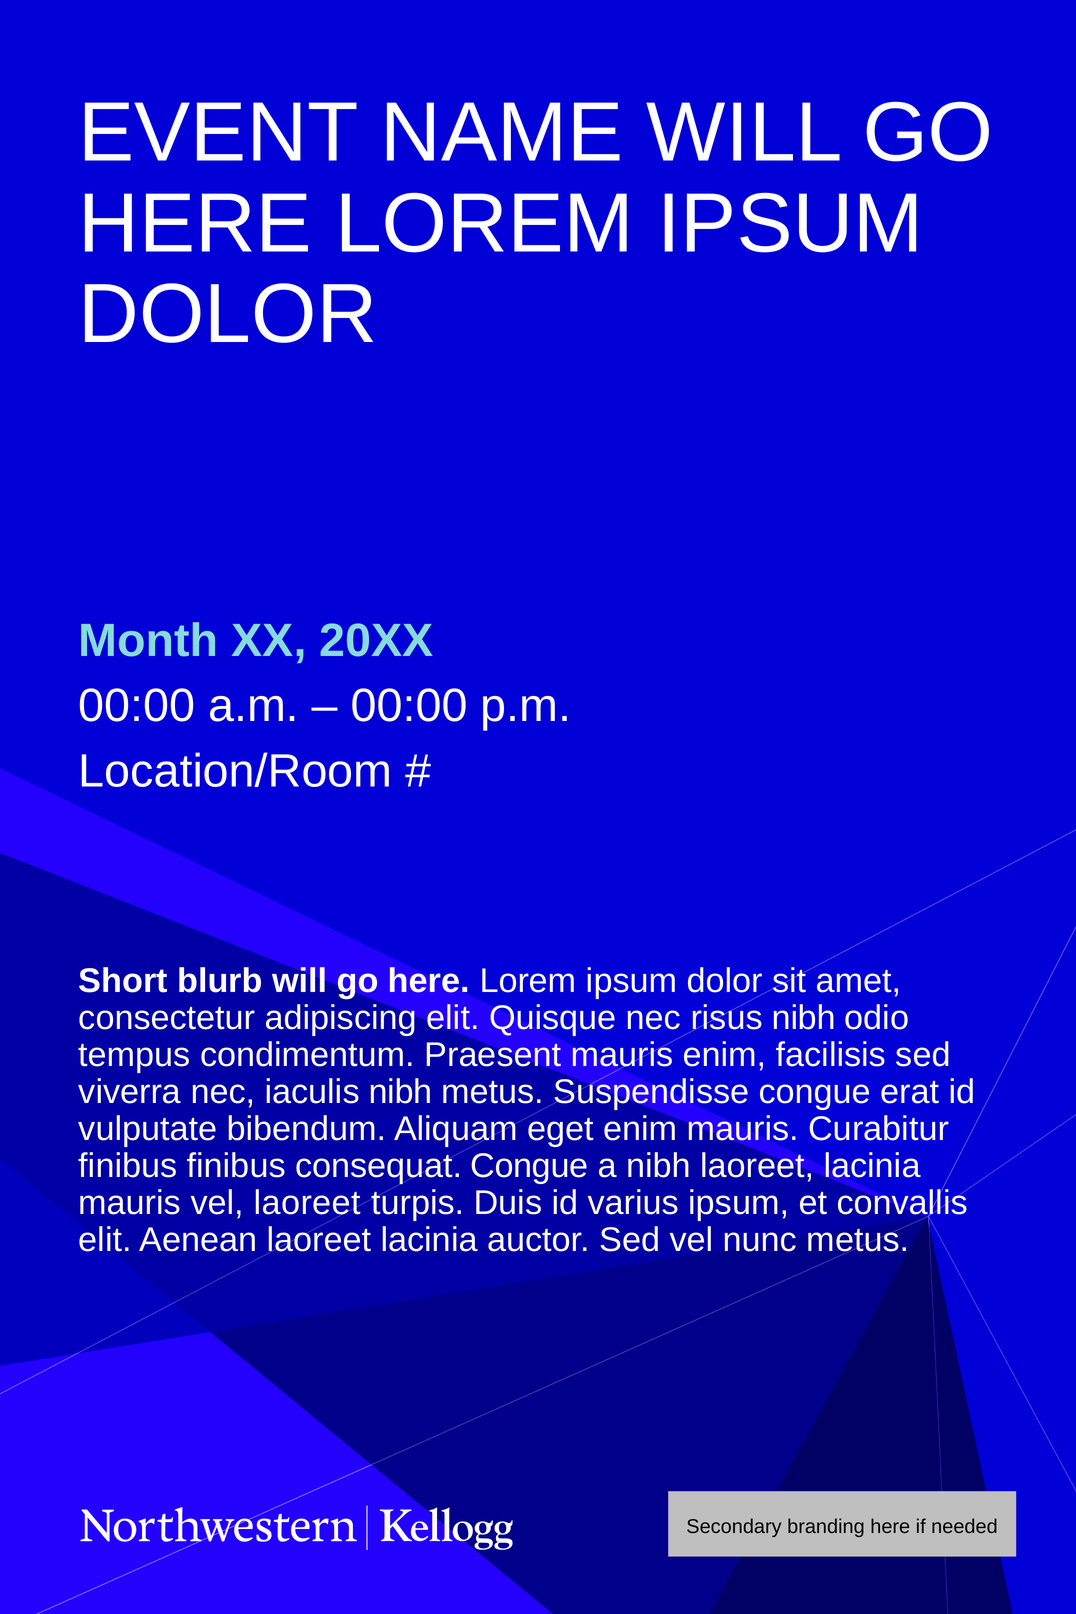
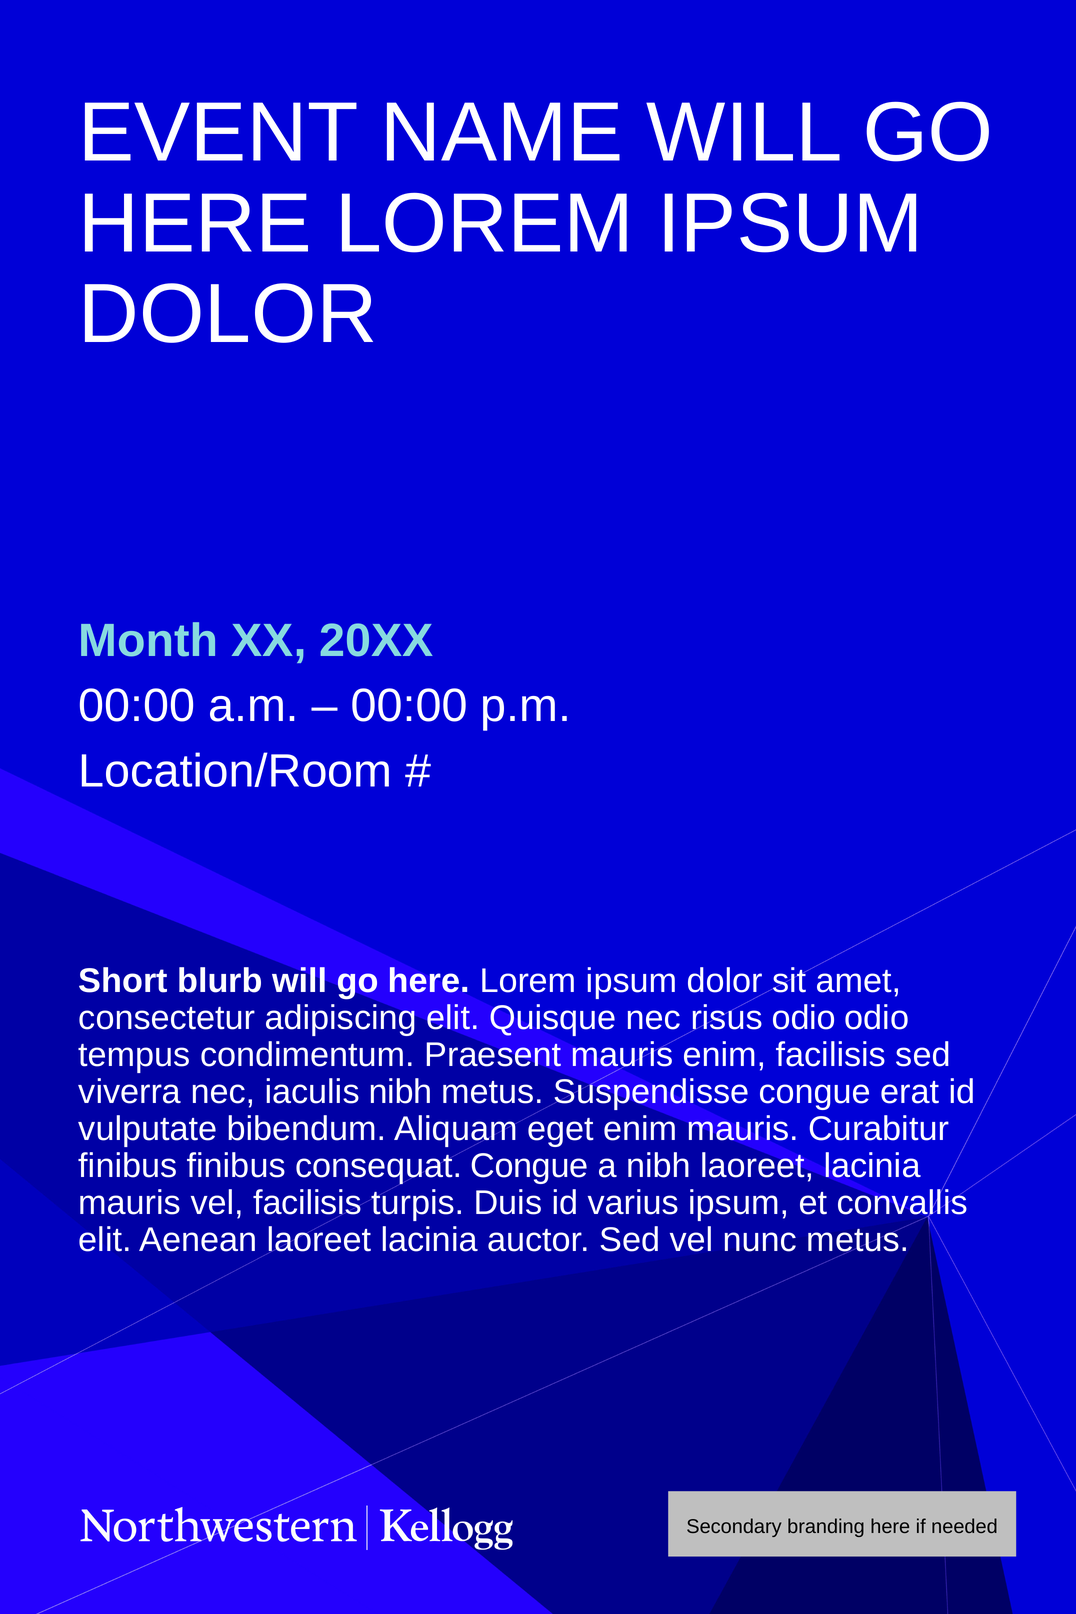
risus nibh: nibh -> odio (804, 1018)
vel laoreet: laoreet -> facilisis (308, 1203)
